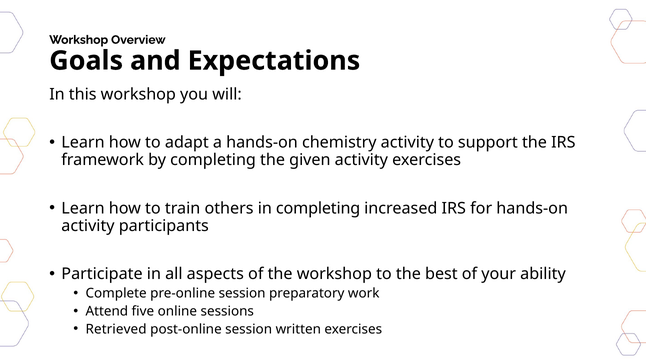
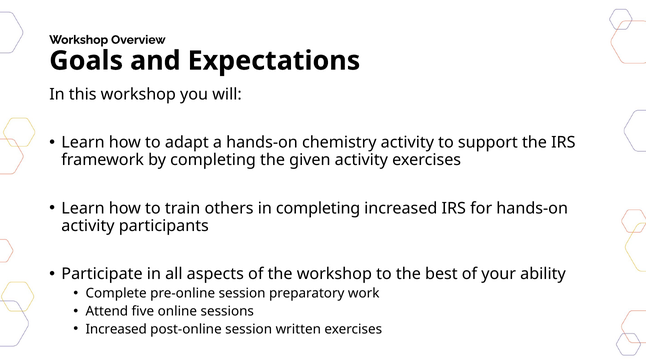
Retrieved: Retrieved -> Increased (116, 329)
